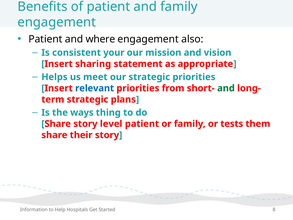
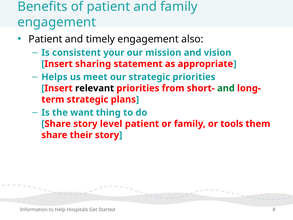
where: where -> timely (100, 39)
relevant colour: blue -> black (95, 88)
ways: ways -> want (82, 112)
tests: tests -> tools (232, 124)
